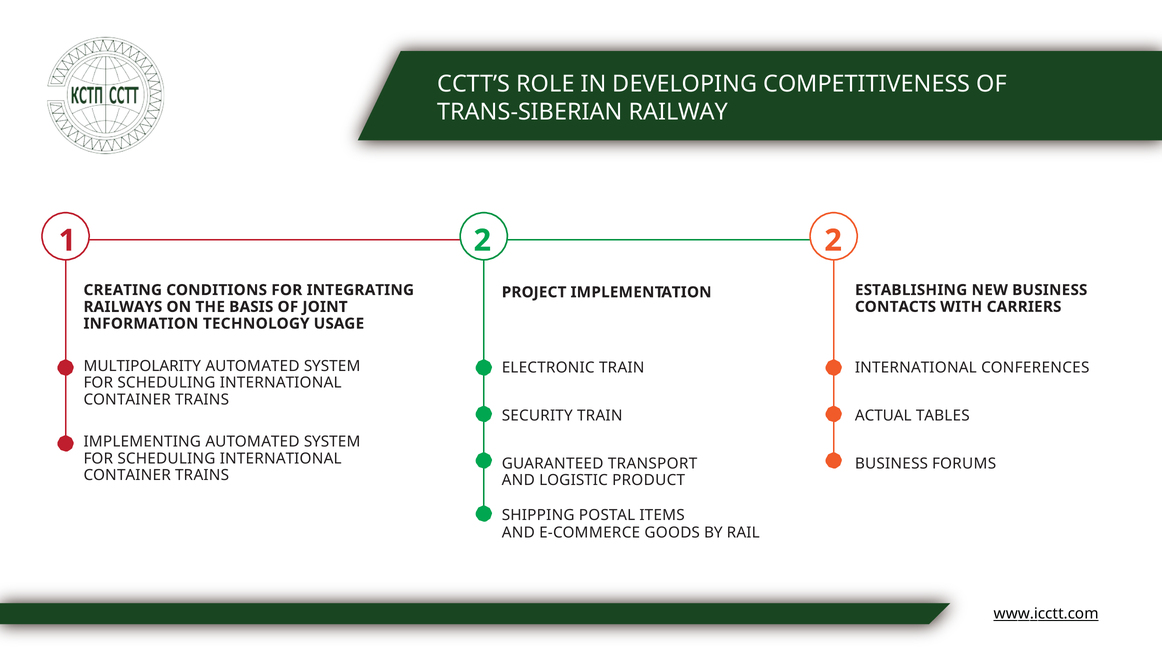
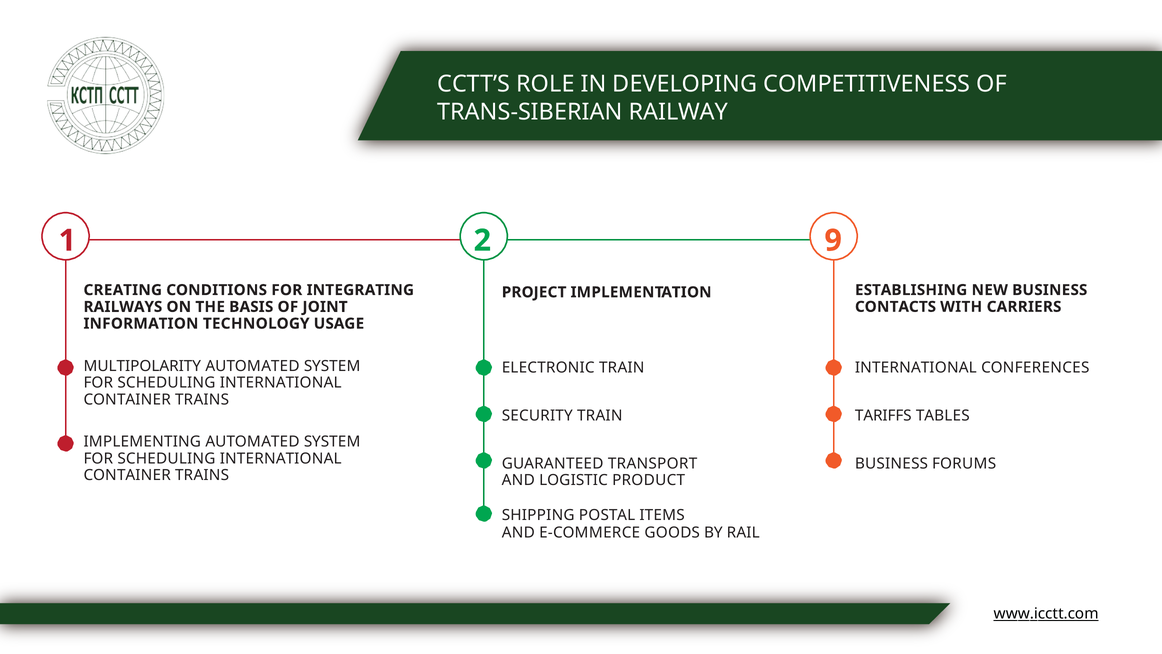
2 2: 2 -> 9 (833, 241)
ACTUAL: ACTUAL -> ТARIFFS (883, 416)
